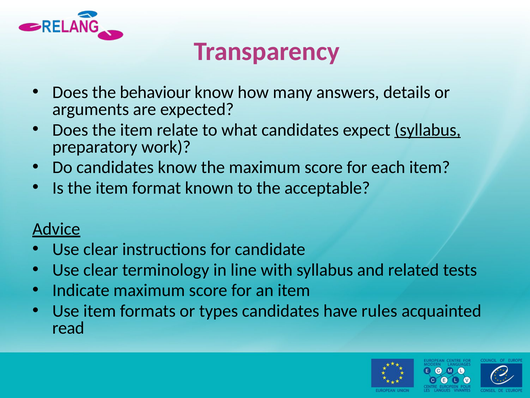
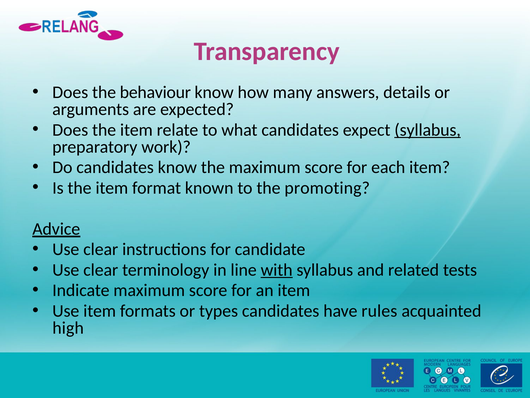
acceptable: acceptable -> promoting (327, 188)
with underline: none -> present (277, 270)
read: read -> high (68, 328)
